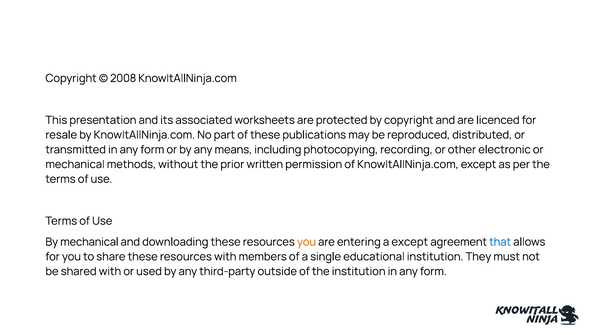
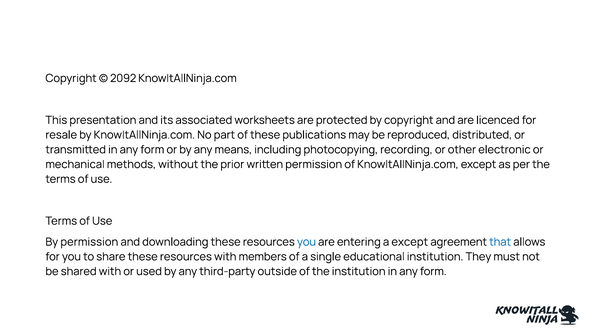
2008: 2008 -> 2092 (123, 78)
By mechanical: mechanical -> permission (89, 242)
you colour: orange -> blue (306, 242)
